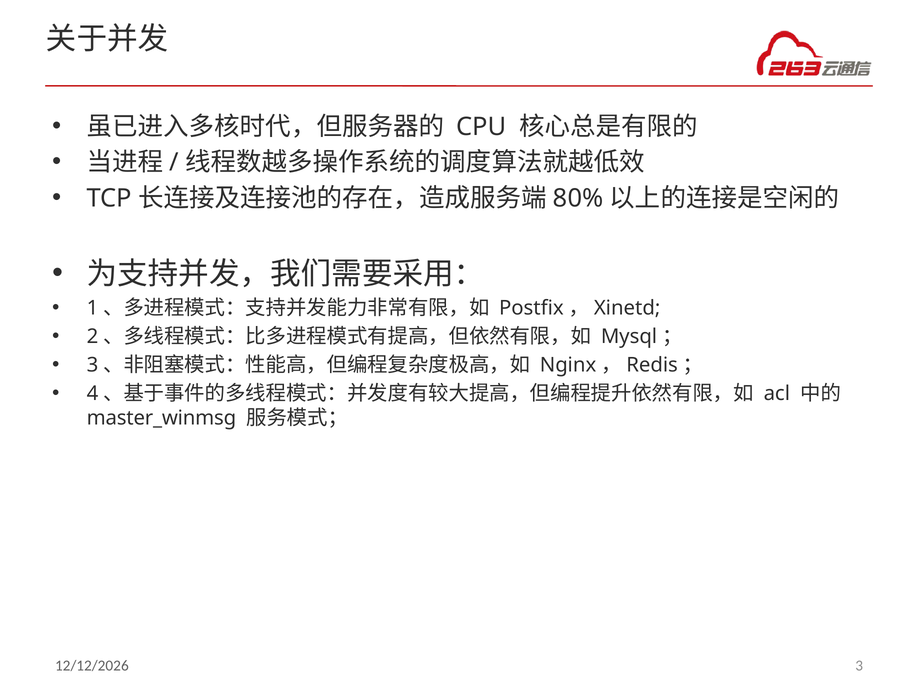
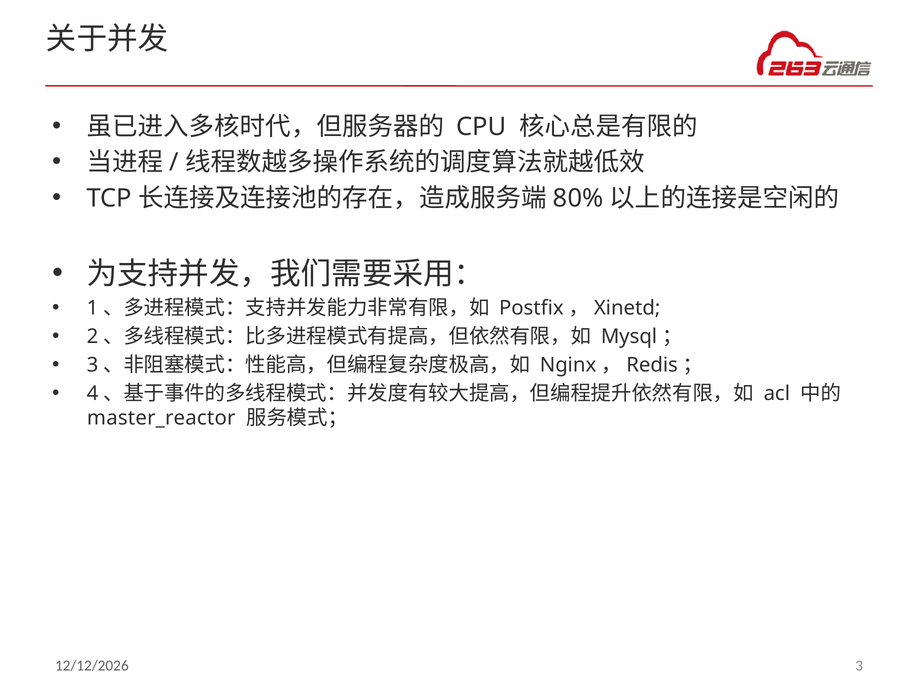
master_winmsg: master_winmsg -> master_reactor (161, 418)
